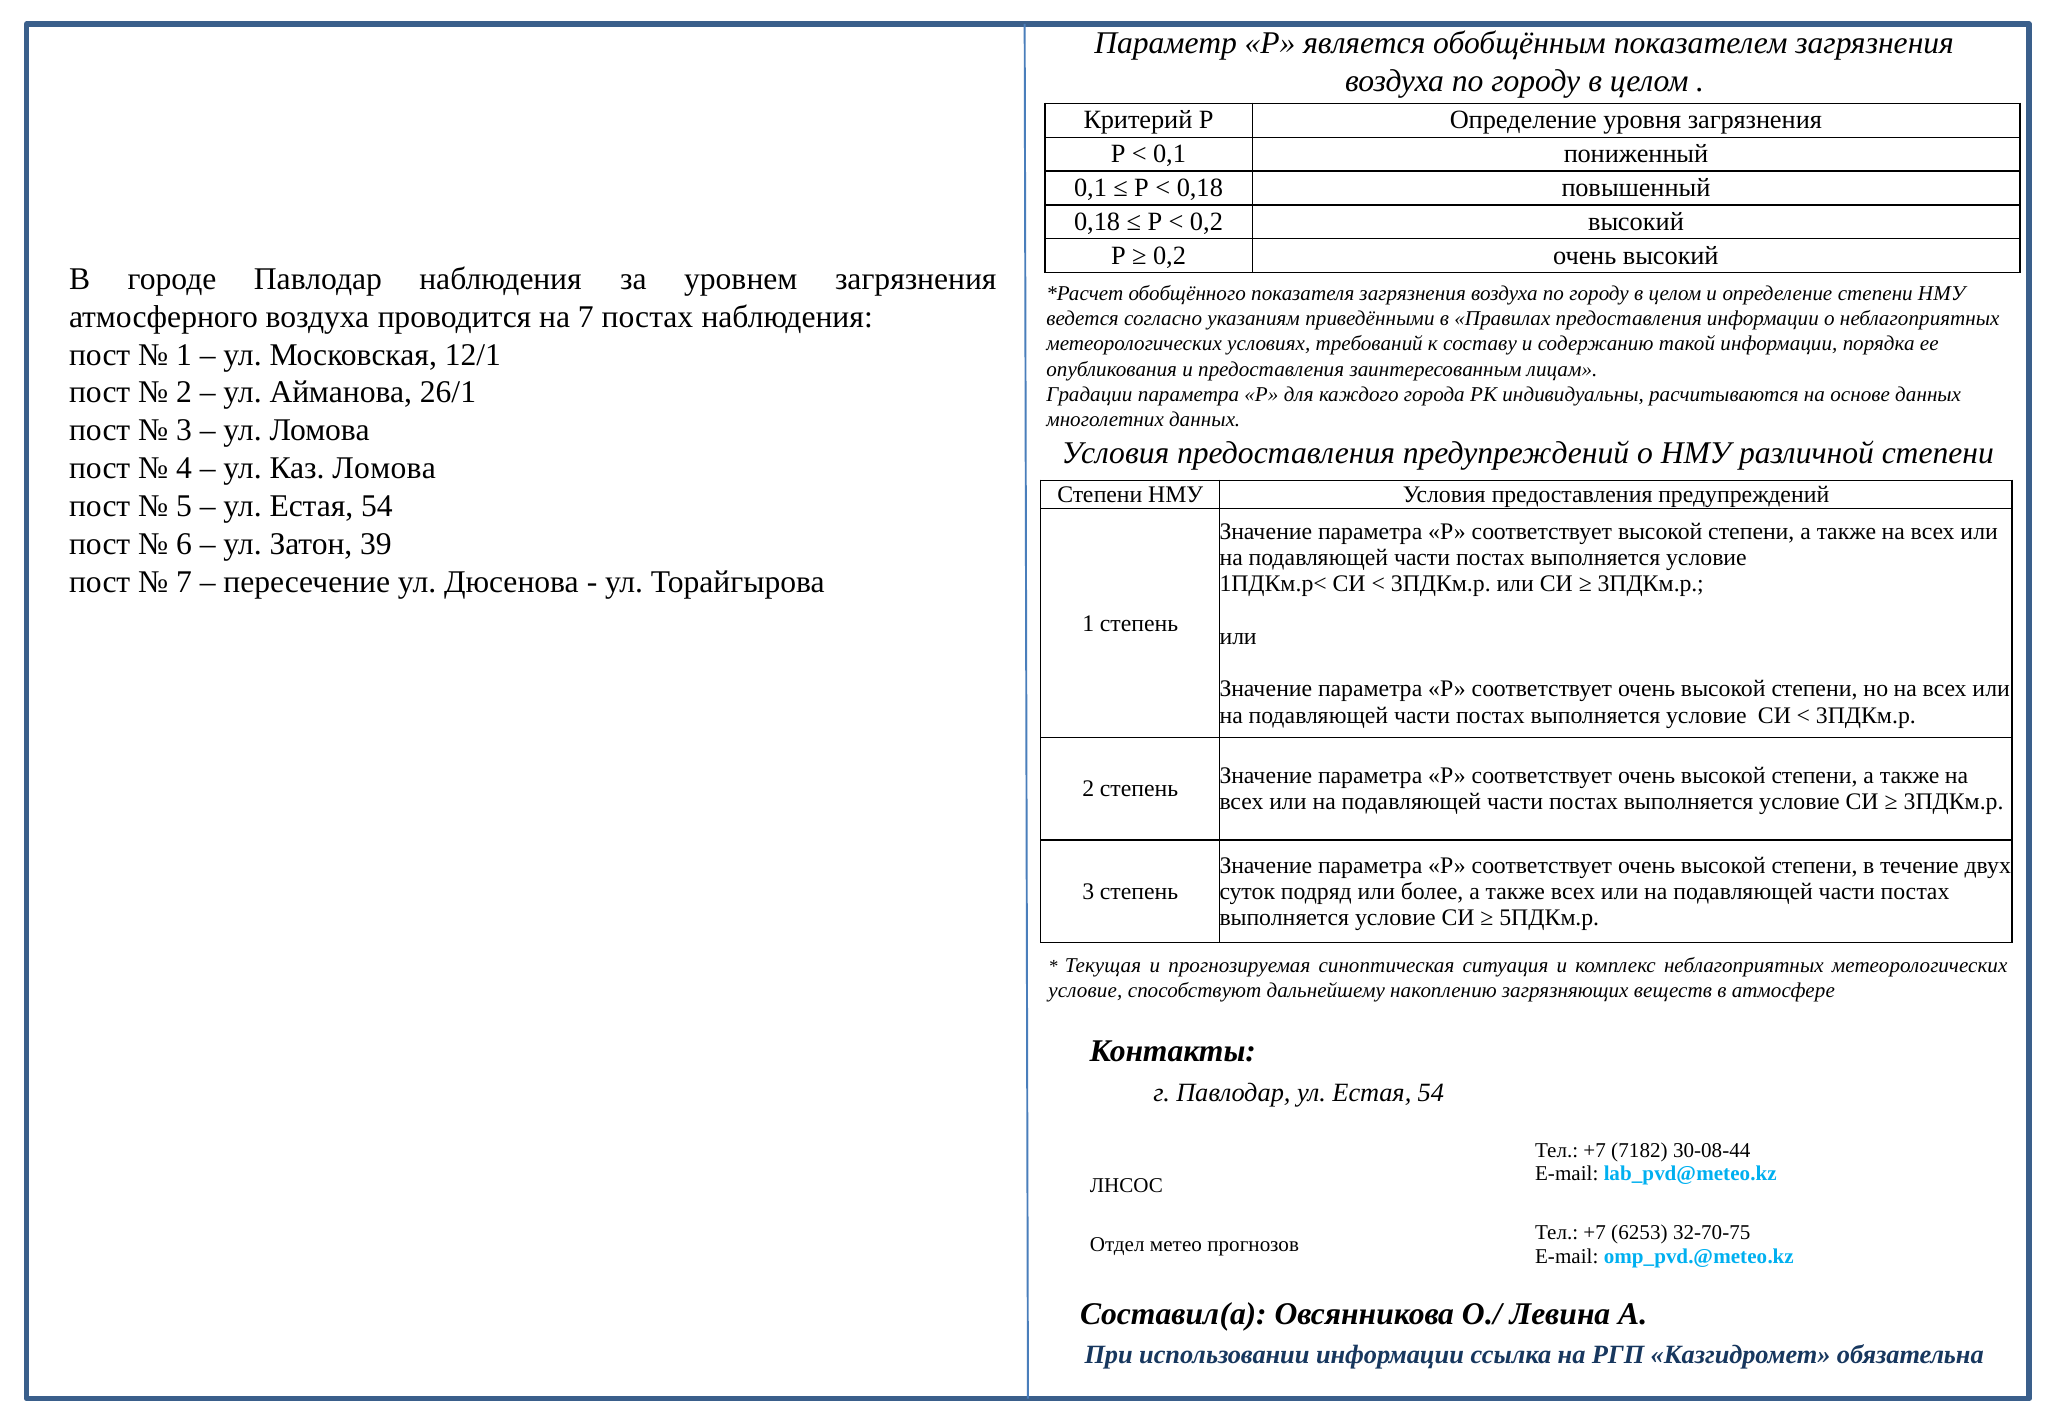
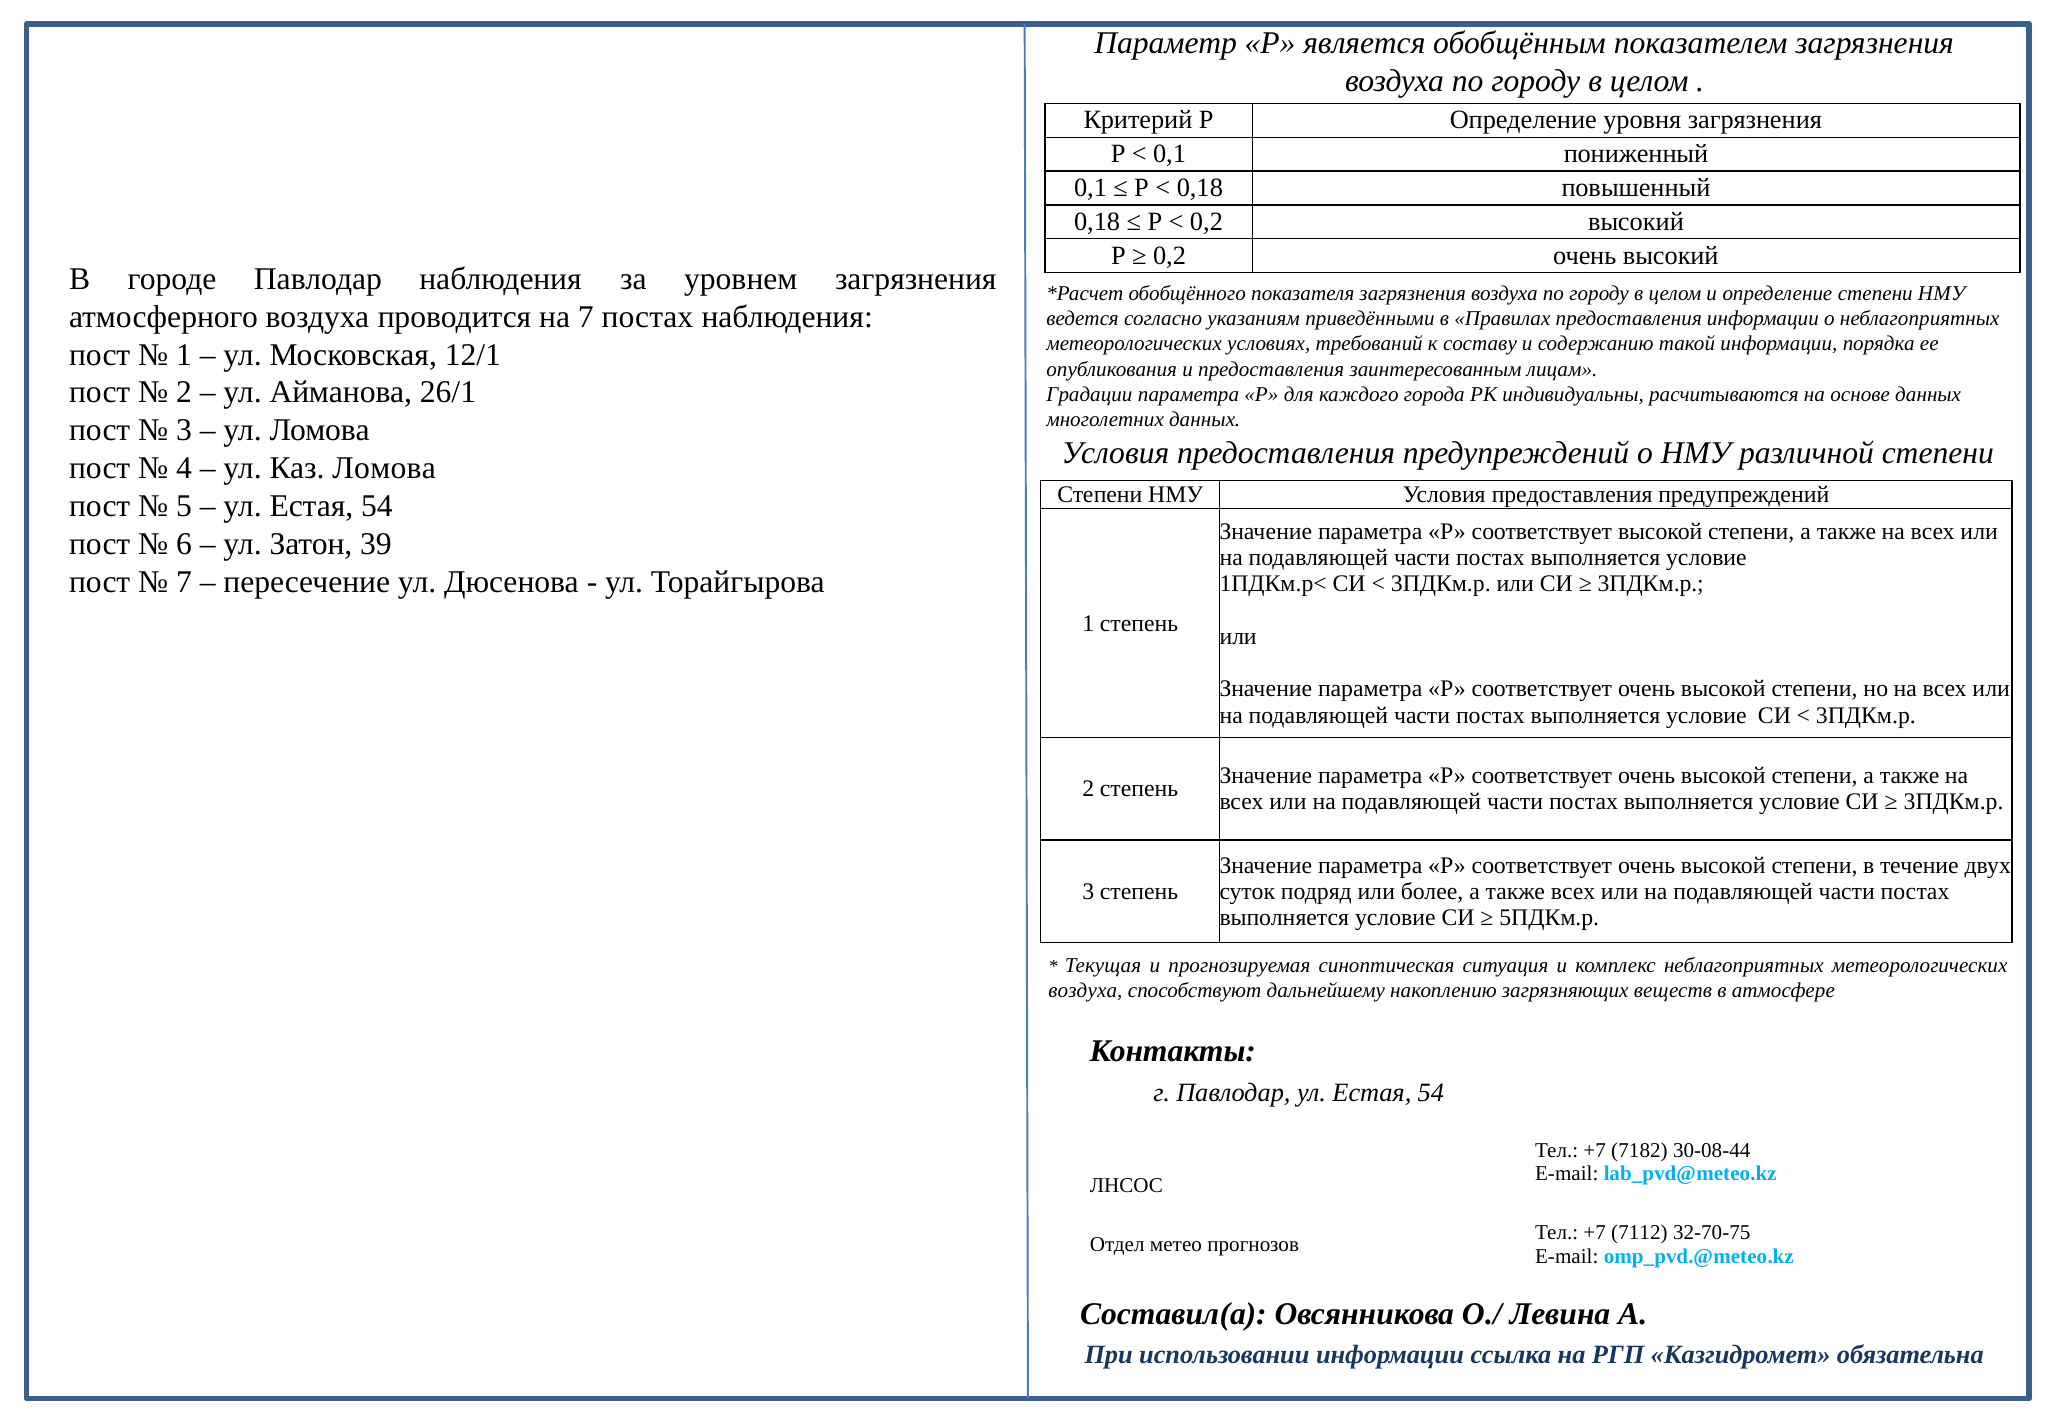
условие: условие -> воздуха (1085, 991)
6253: 6253 -> 7112 (1639, 1233)
